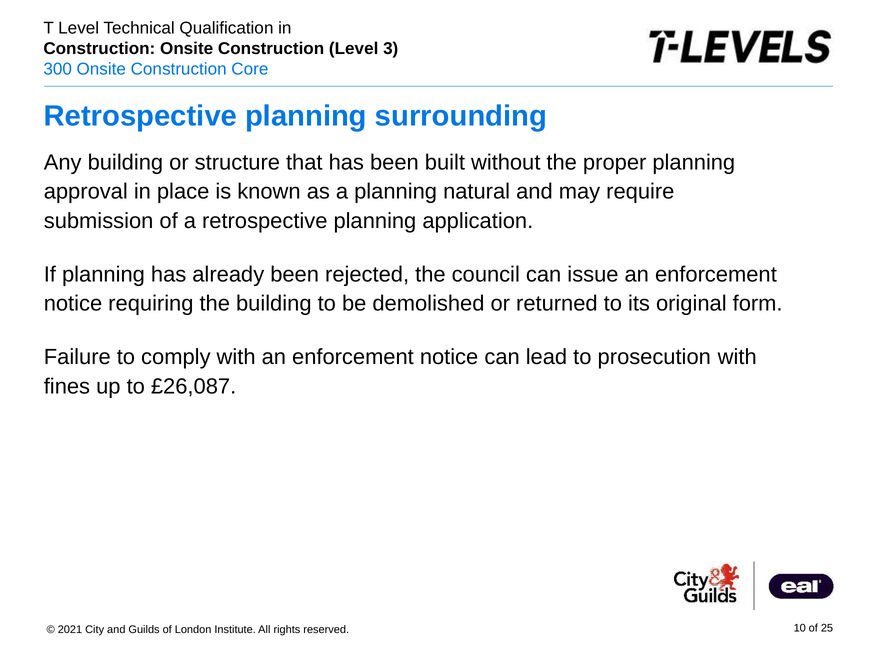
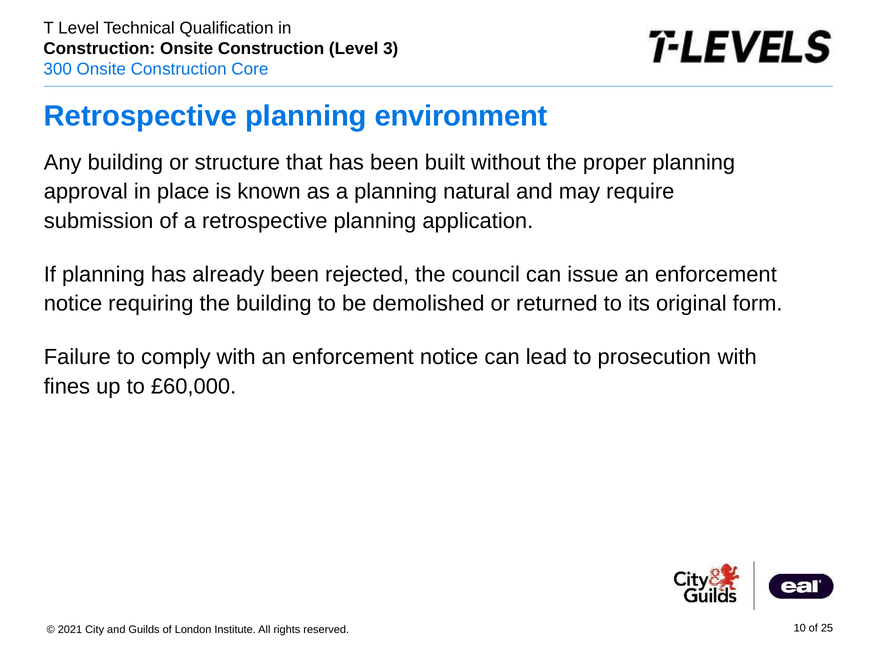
surrounding: surrounding -> environment (461, 116)
£26,087: £26,087 -> £60,000 (194, 387)
